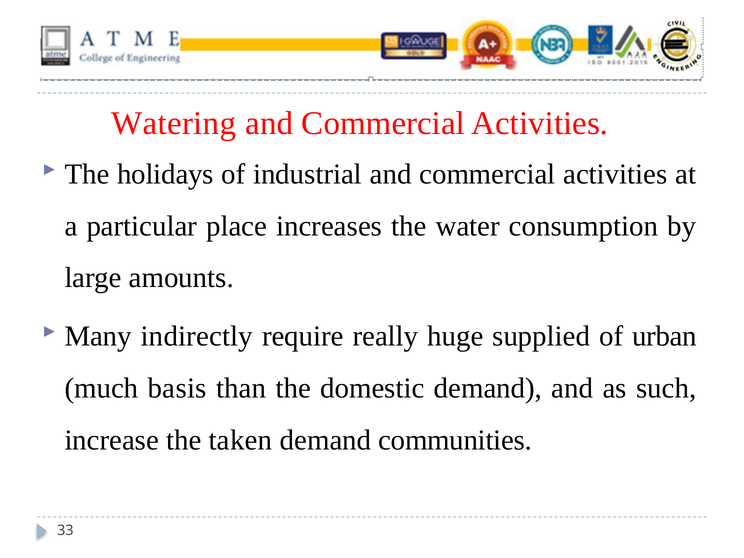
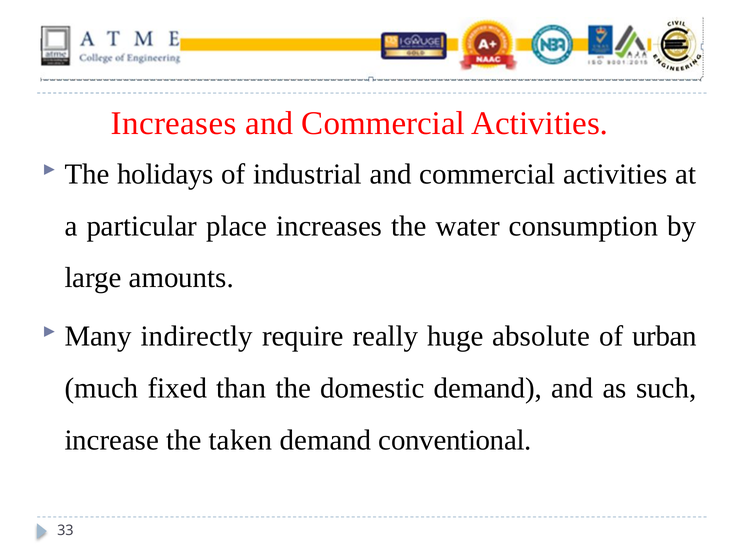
Watering: Watering -> Increases (174, 123)
supplied: supplied -> absolute (541, 336)
basis: basis -> fixed (177, 388)
communities: communities -> conventional (455, 440)
